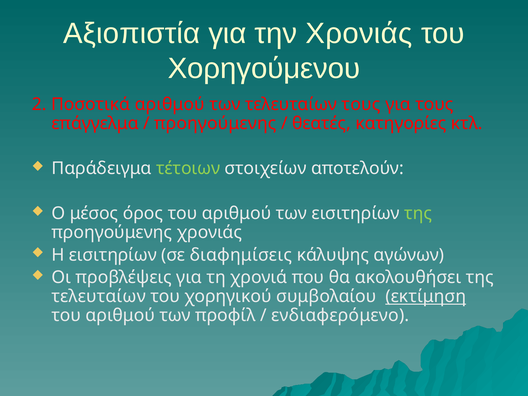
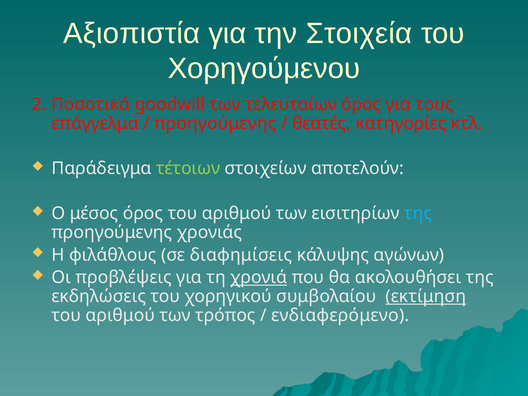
την Χρονιάς: Χρονιάς -> Στοιχεία (359, 33)
Ποσοτικά αριθμού: αριθμού -> goodwill (170, 104)
τελευταίων τους: τους -> όρος (361, 104)
της colour: light green -> light blue (418, 213)
Η εισιτηρίων: εισιτηρίων -> φιλάθλους (113, 255)
χρονιά underline: none -> present (259, 278)
τελευταίων: τελευταίων -> εκδηλώσεις (99, 297)
προφίλ: προφίλ -> τρόπος (225, 316)
